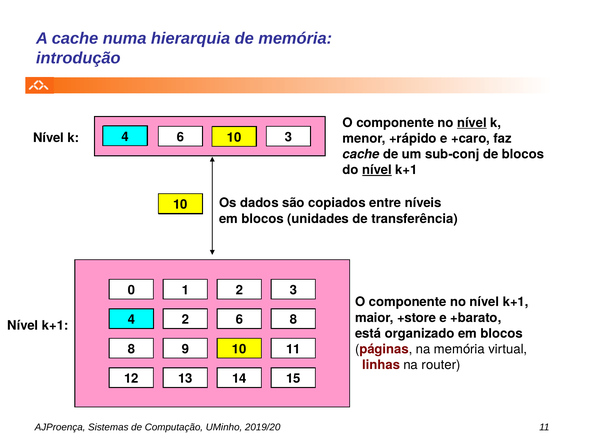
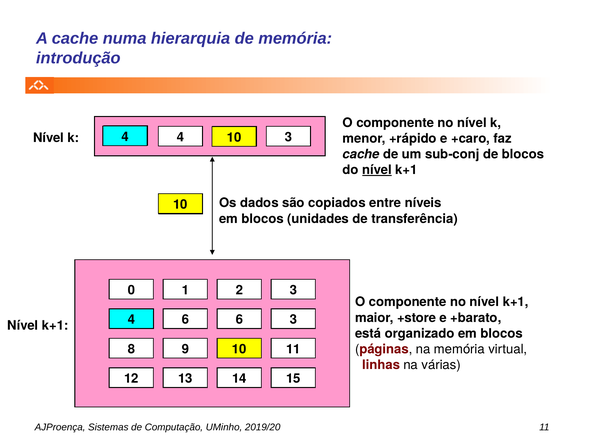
nível underline: present -> none (472, 123)
6: 6 -> 4 (180, 137)
2: 2 -> 6 (185, 319)
6 8: 8 -> 3 (293, 319)
router: router -> várias (441, 365)
